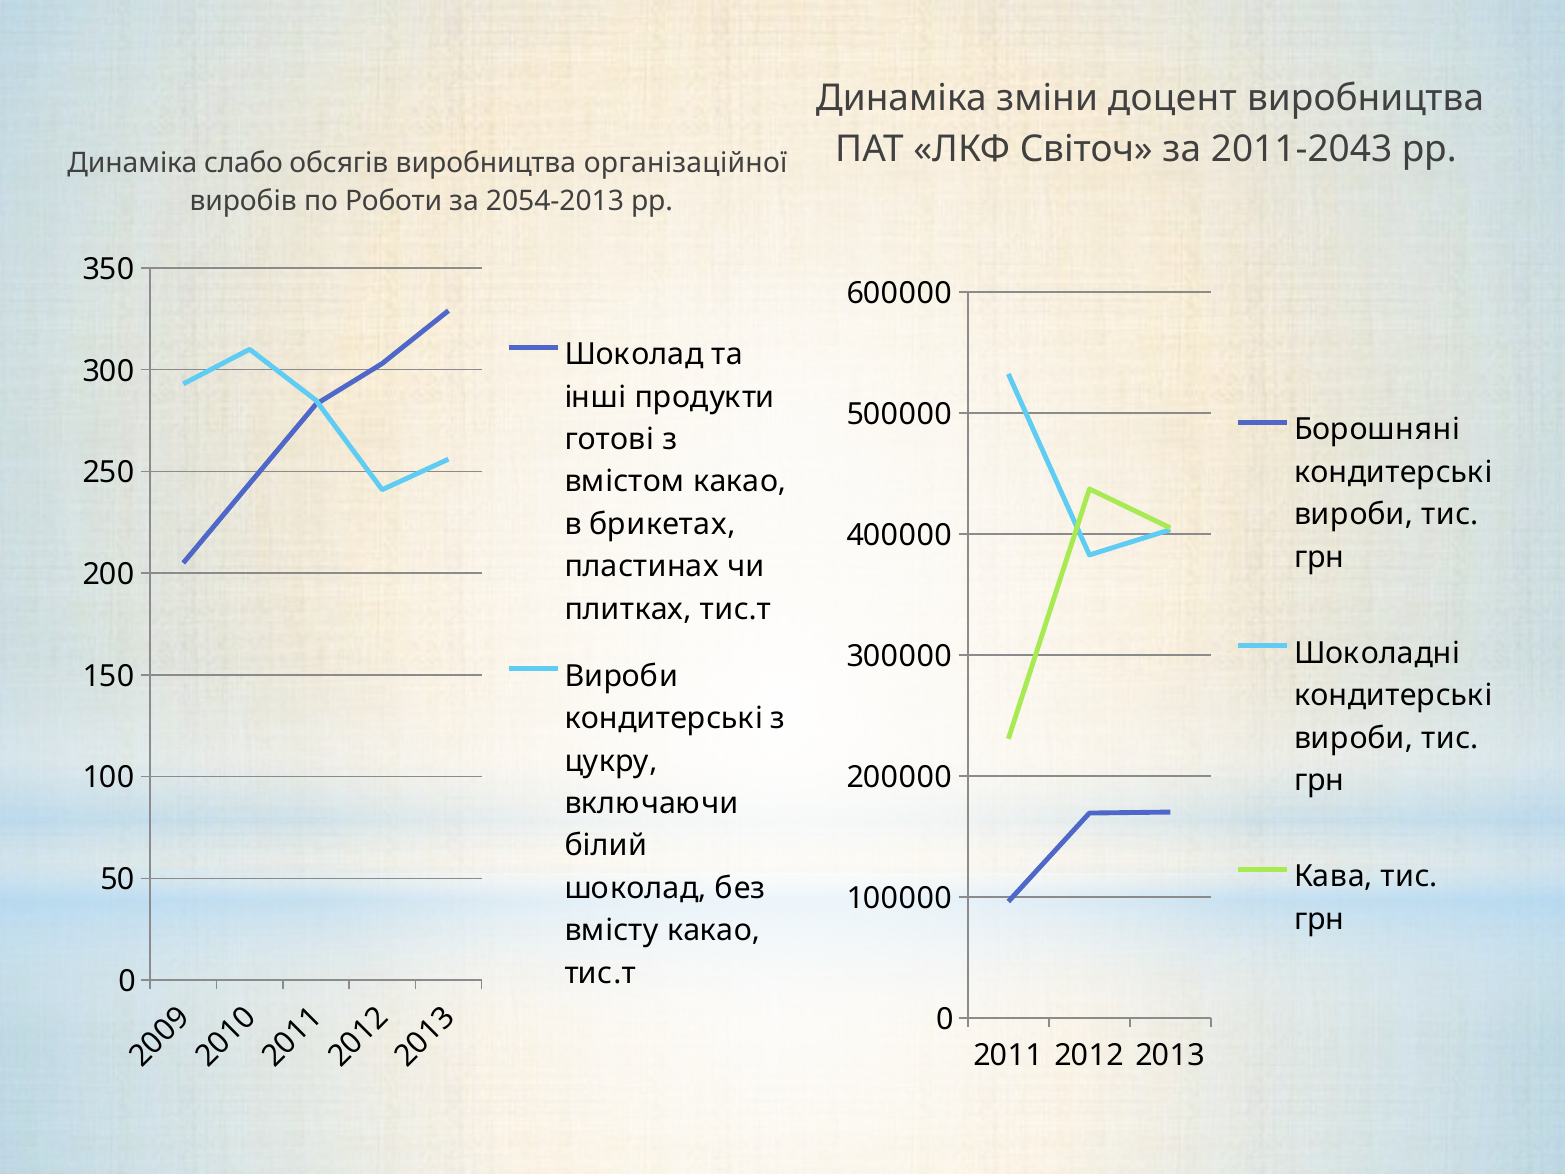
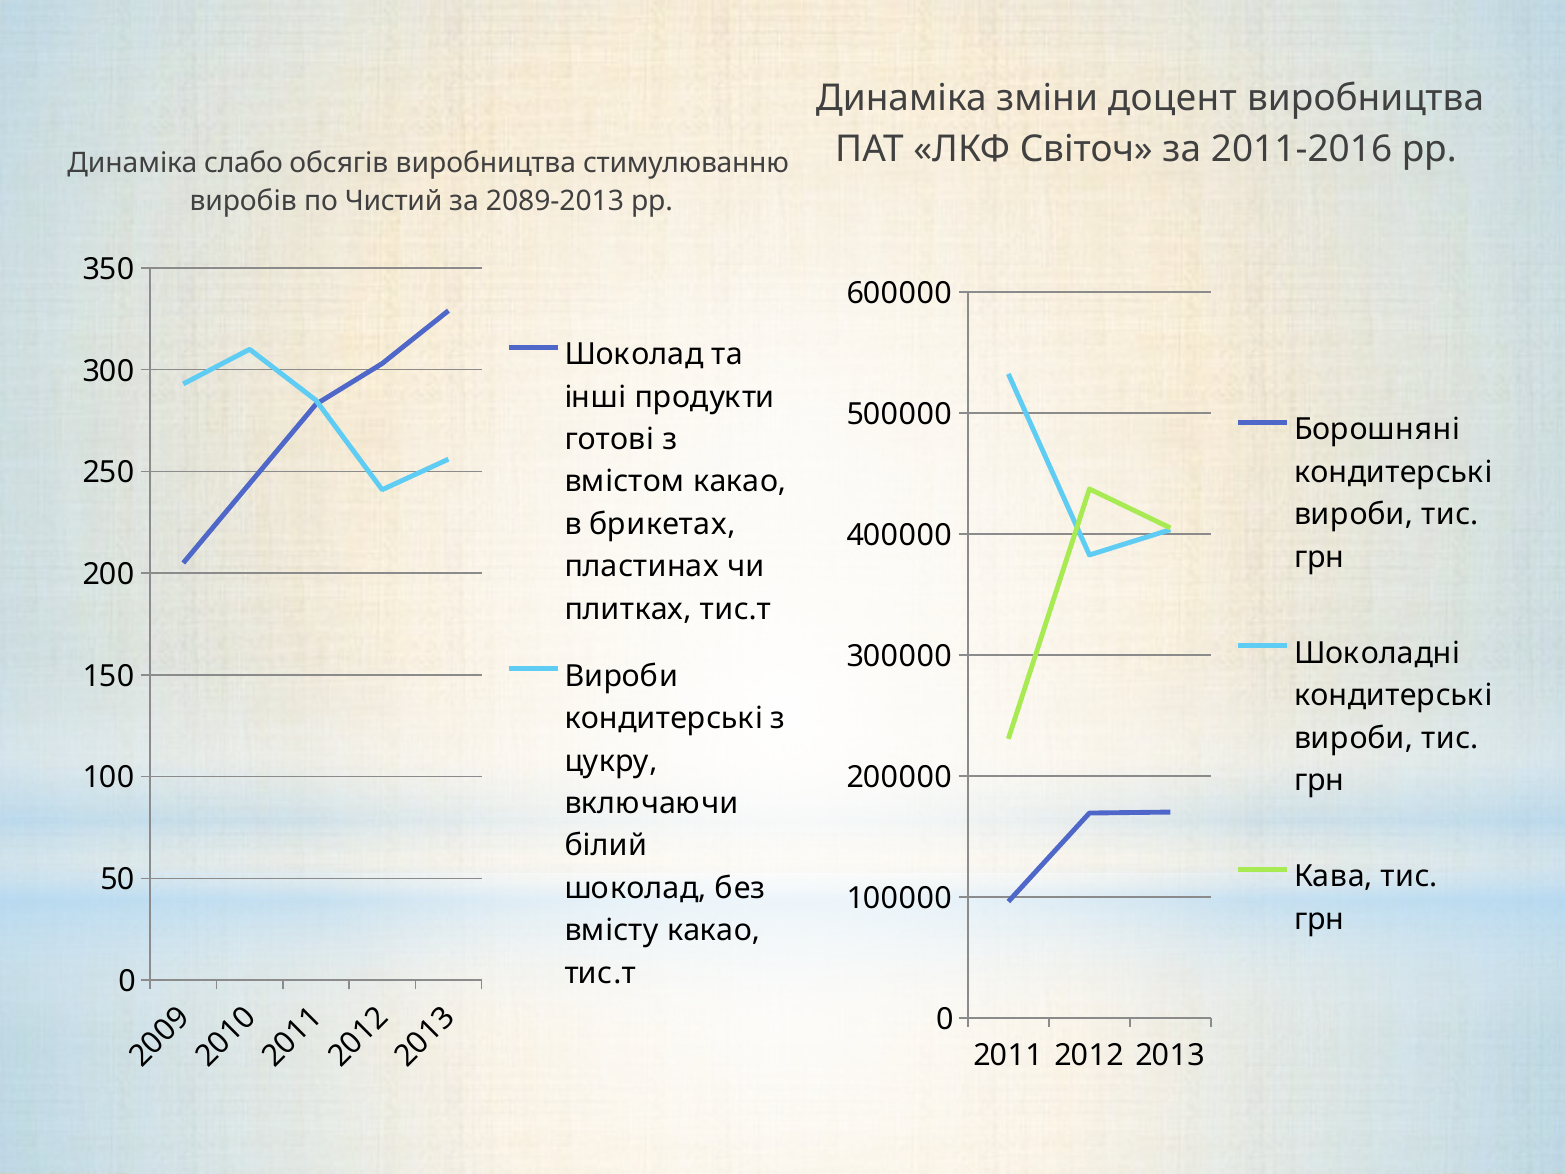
2011-2043: 2011-2043 -> 2011-2016 (1302, 149)
організаційної: організаційної -> стимулюванню (686, 163)
Роботи: Роботи -> Чистий (394, 201)
2054-2013: 2054-2013 -> 2089-2013 (555, 201)
